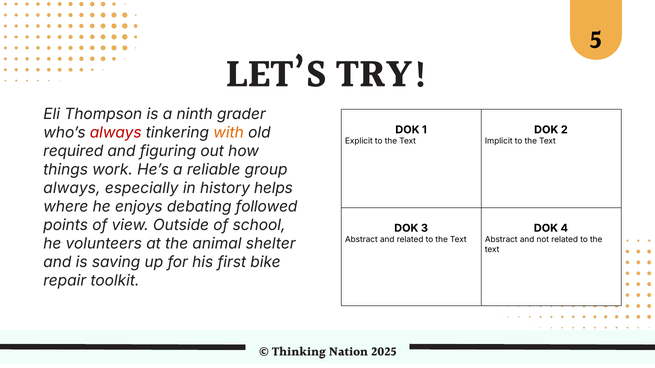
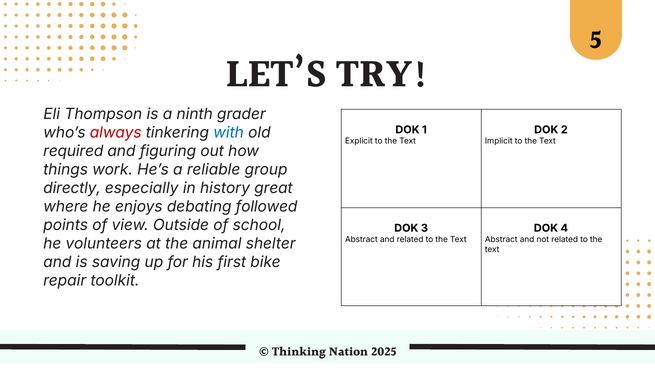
with colour: orange -> blue (229, 133)
always: always -> directly (72, 188)
helps: helps -> great (273, 188)
